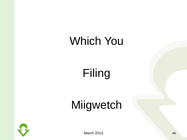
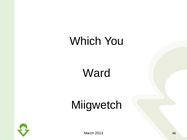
Filing: Filing -> Ward (97, 73)
